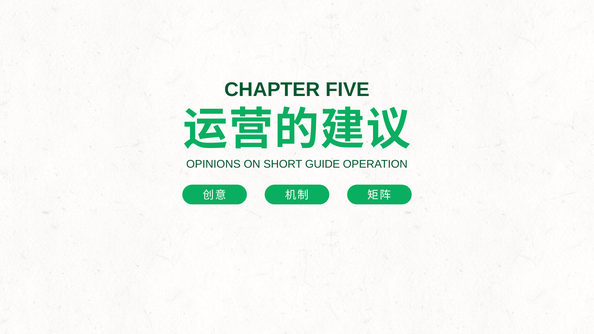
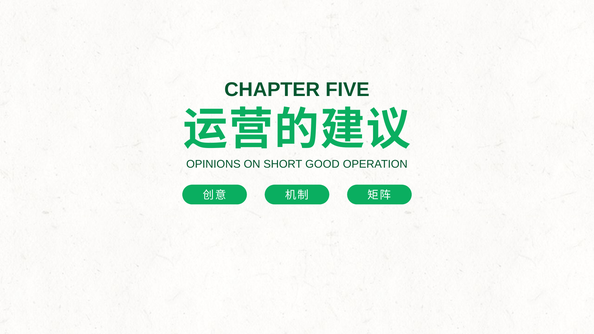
GUIDE: GUIDE -> GOOD (322, 164)
